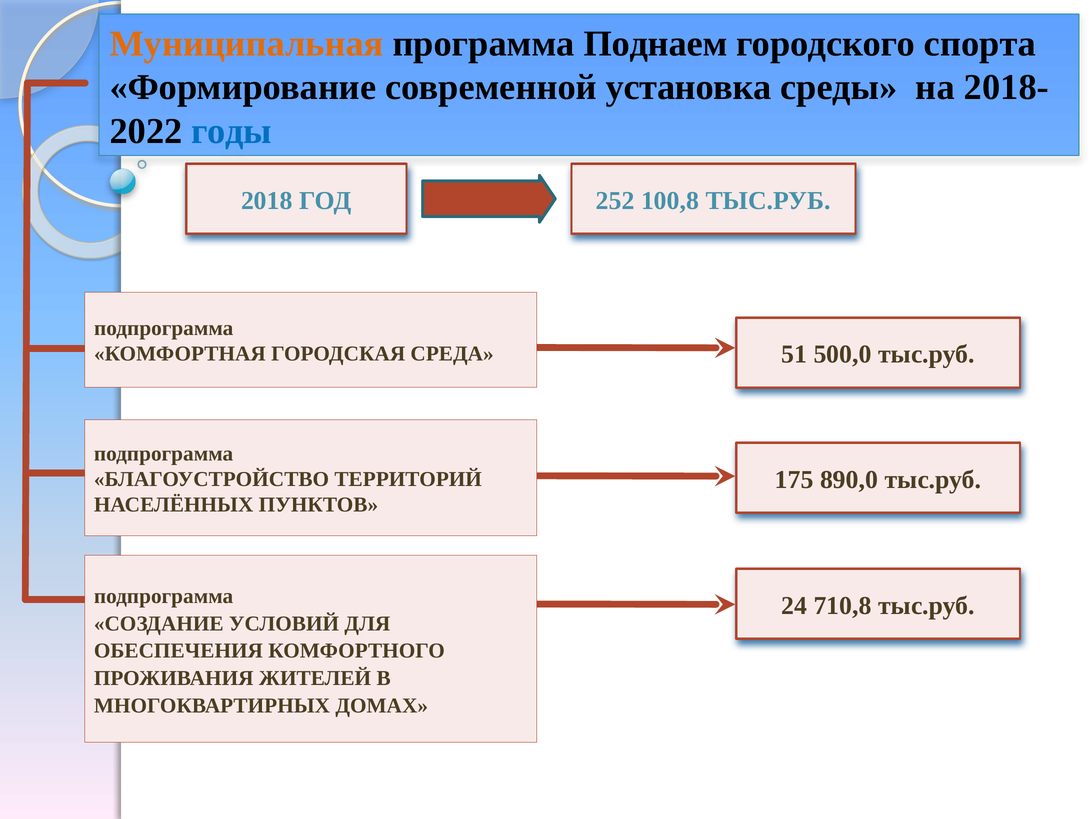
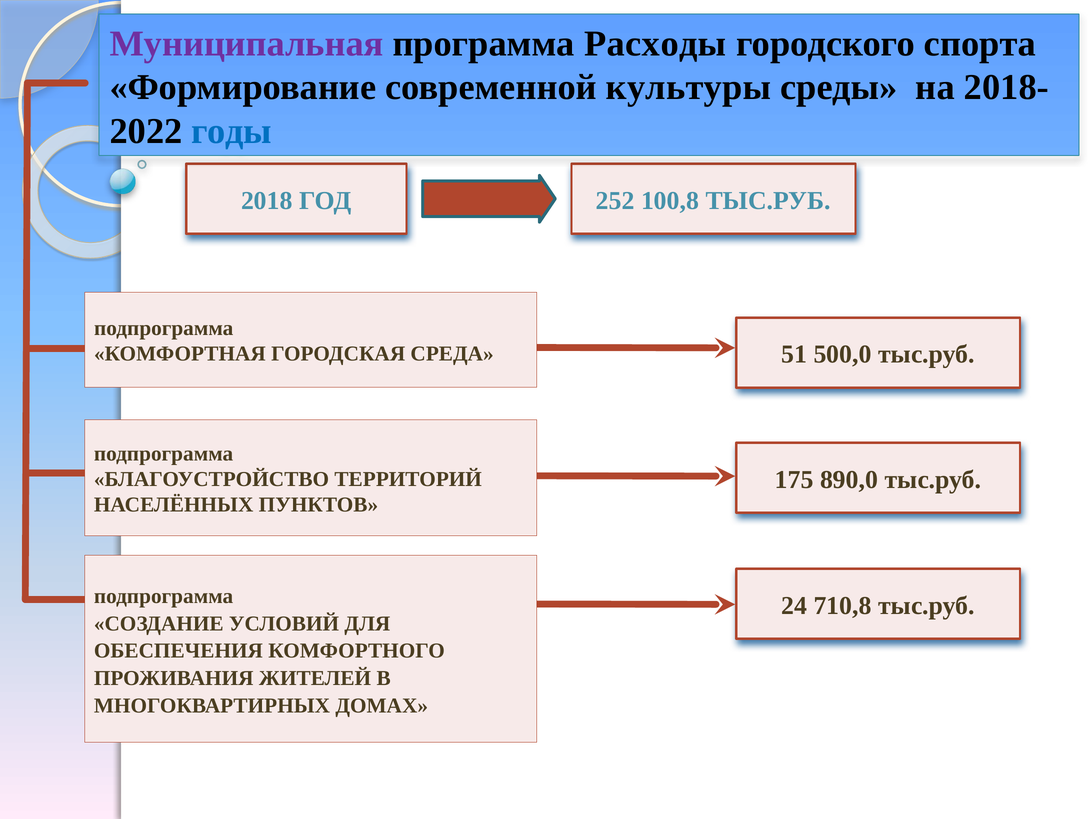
Муниципальная colour: orange -> purple (247, 44)
Поднаем: Поднаем -> Расходы (655, 44)
установка: установка -> культуры (688, 87)
